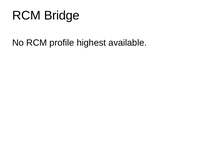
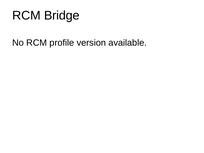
highest: highest -> version (91, 43)
